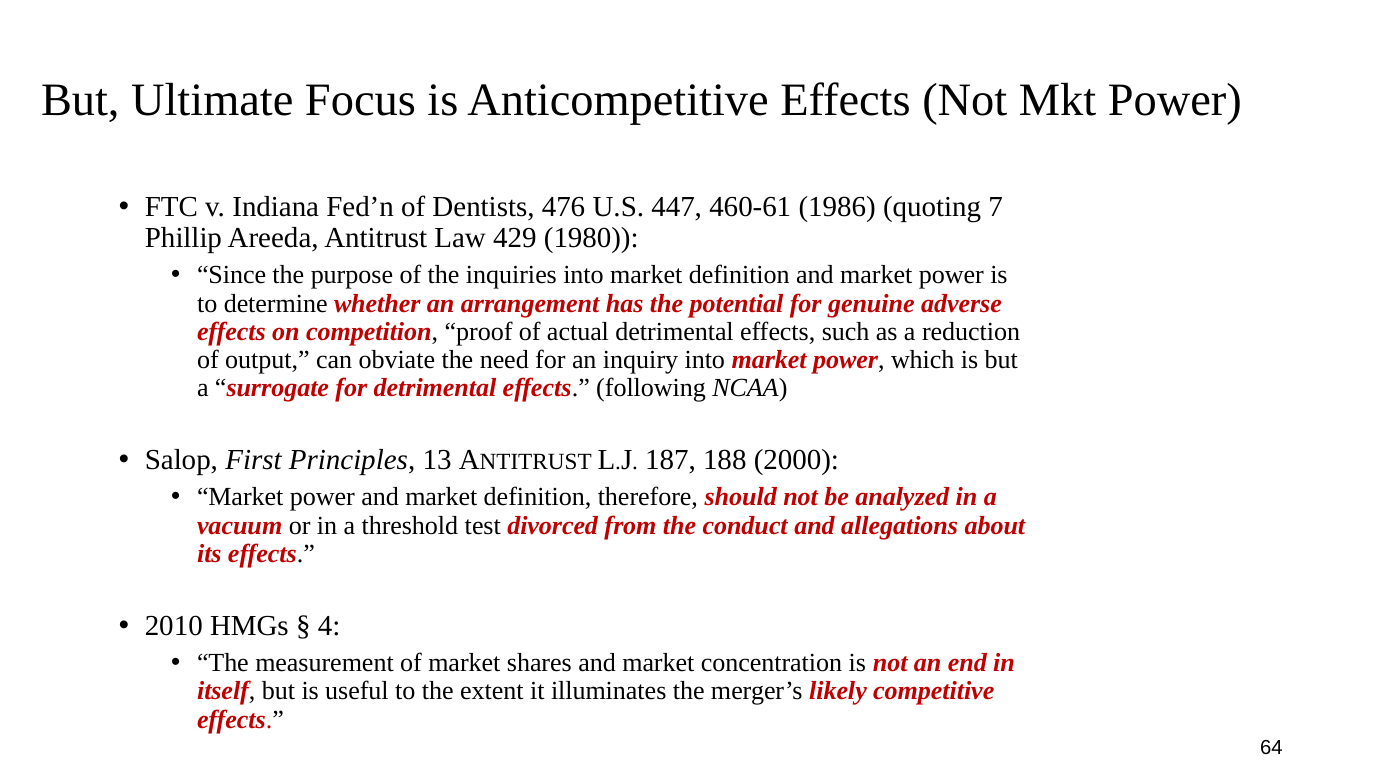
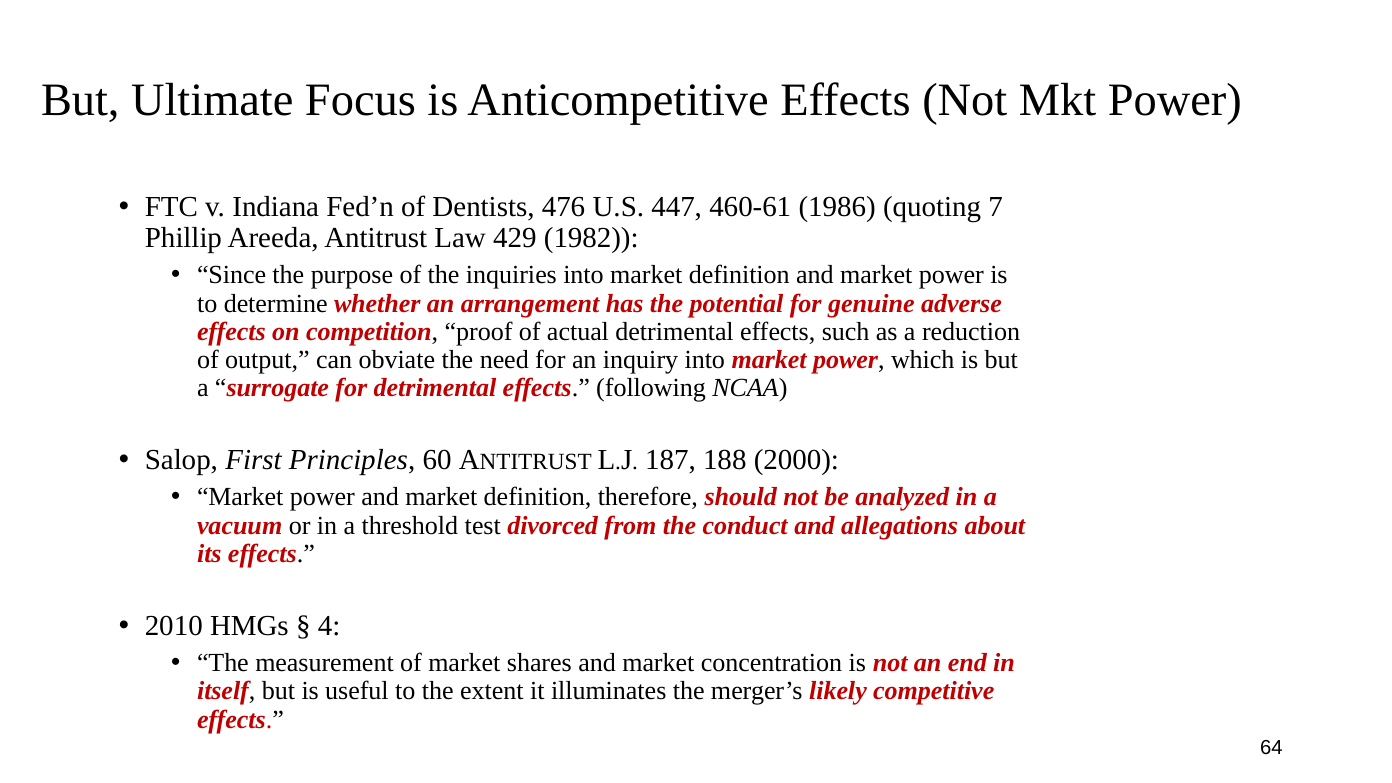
1980: 1980 -> 1982 (591, 238)
13: 13 -> 60 (437, 460)
